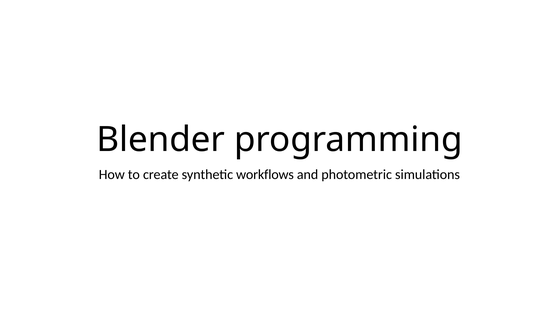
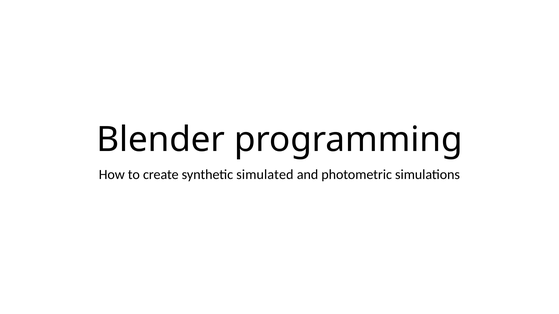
workflows: workflows -> simulated (265, 175)
